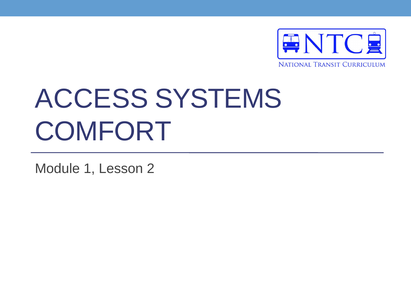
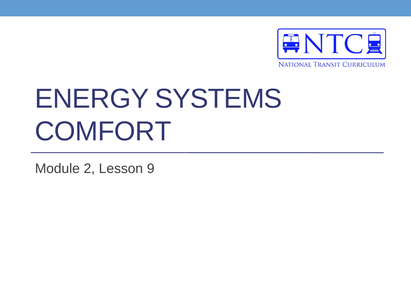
ACCESS: ACCESS -> ENERGY (92, 99)
1: 1 -> 2 (89, 169)
2: 2 -> 9 (151, 169)
